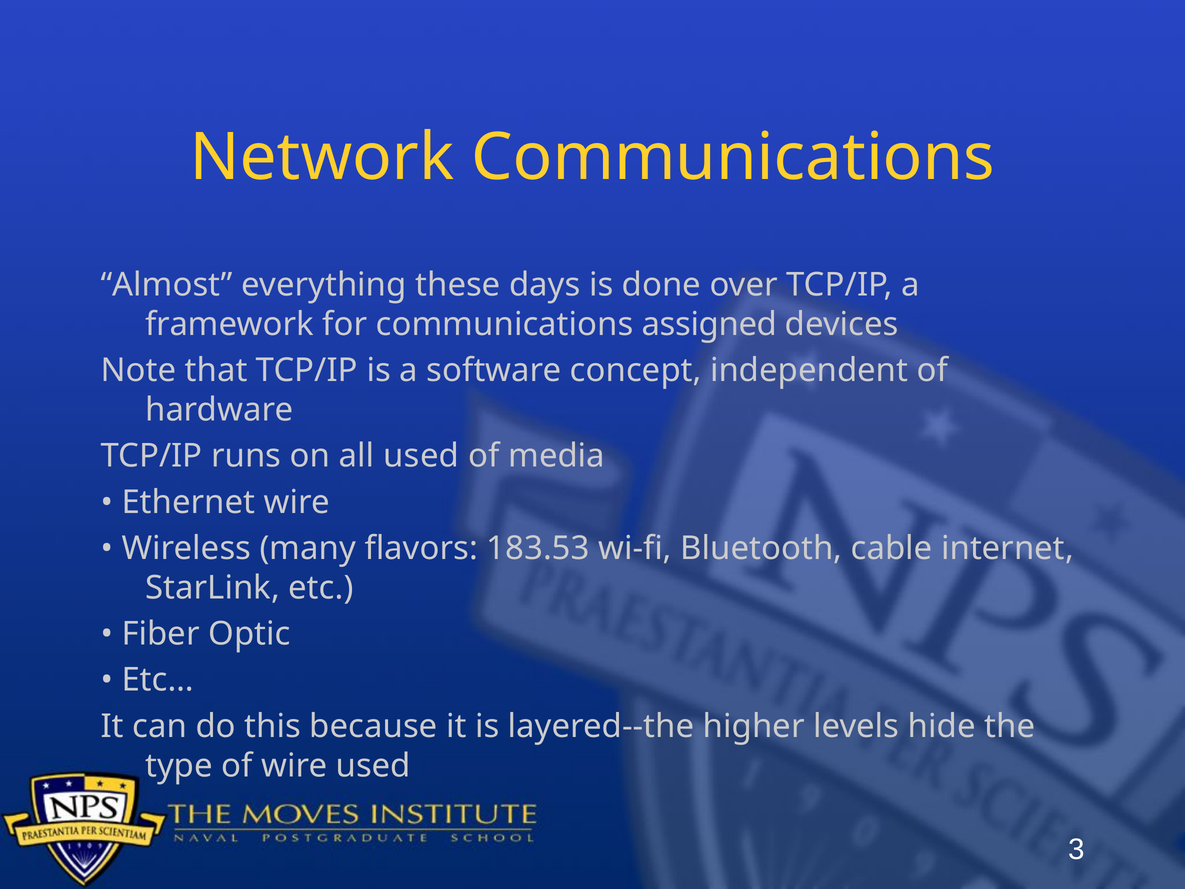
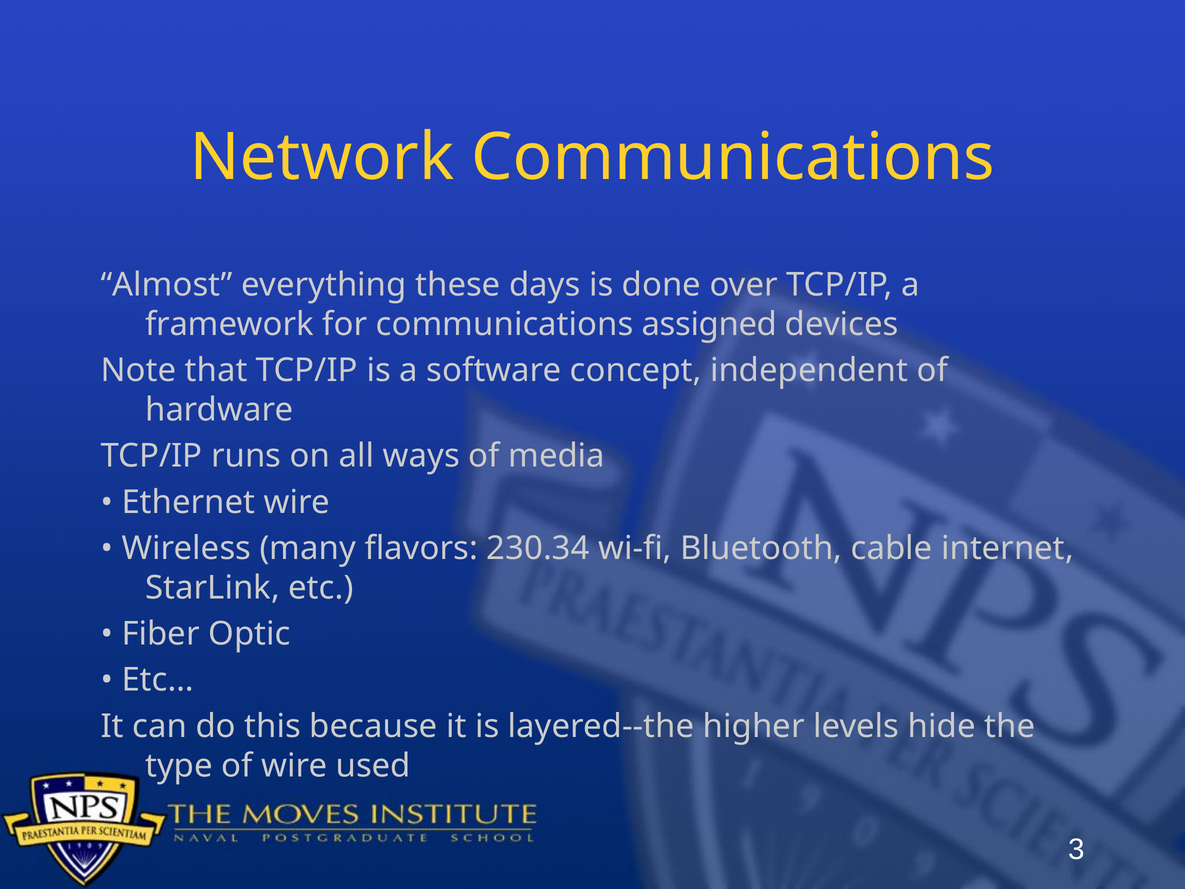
all used: used -> ways (421, 456)
183.53: 183.53 -> 230.34 (538, 548)
